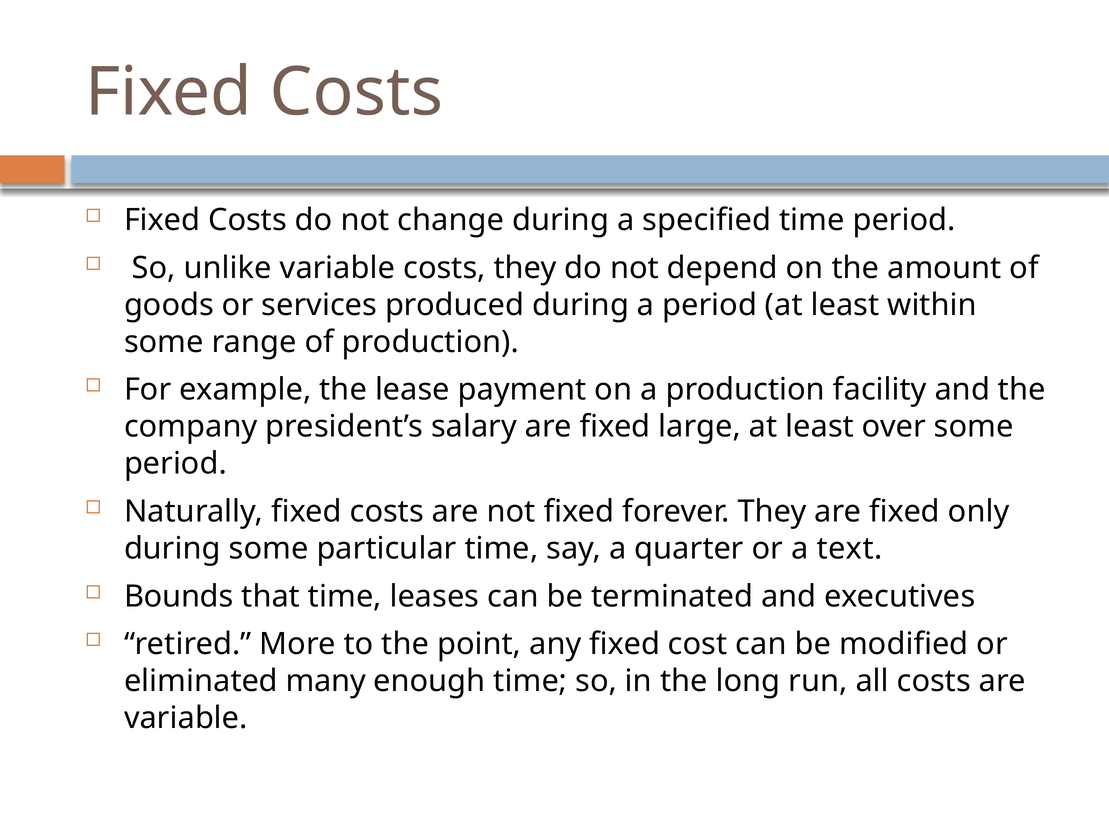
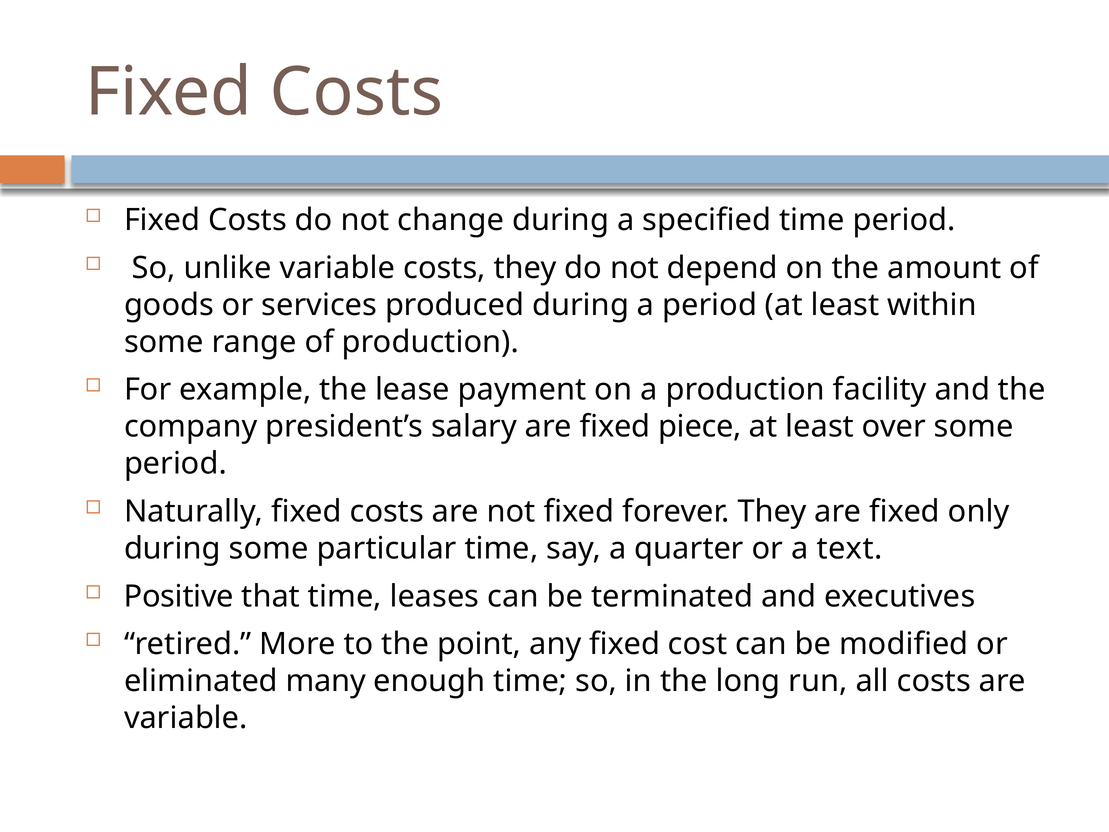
large: large -> piece (700, 427)
Bounds: Bounds -> Positive (179, 596)
